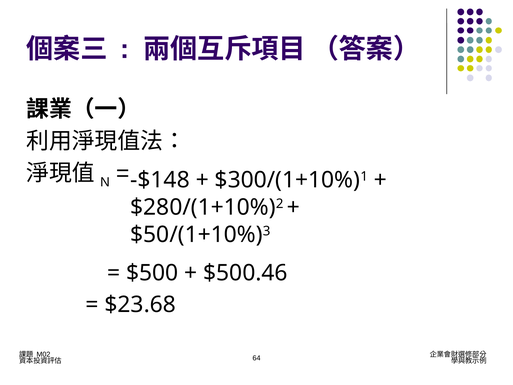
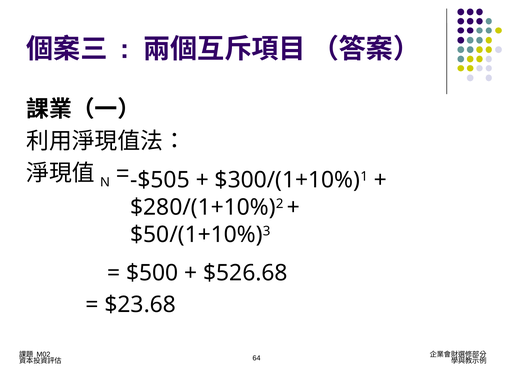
-$148: -$148 -> -$505 (160, 180)
$500.46: $500.46 -> $526.68 (245, 273)
